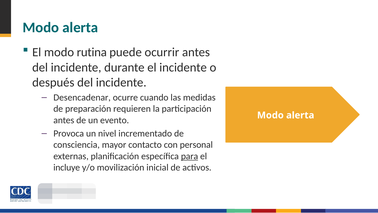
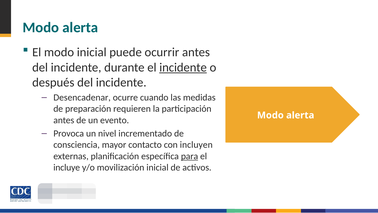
modo rutina: rutina -> inicial (92, 52)
incidente underline: none -> present (183, 67)
personal: personal -> incluyen (196, 145)
